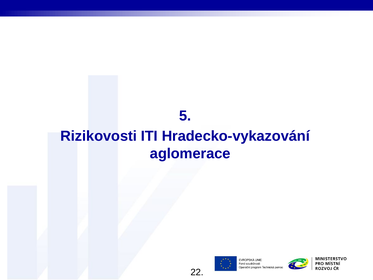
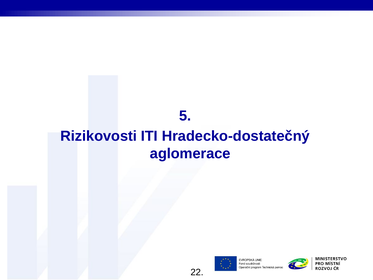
Hradecko-vykazování: Hradecko-vykazování -> Hradecko-dostatečný (236, 136)
